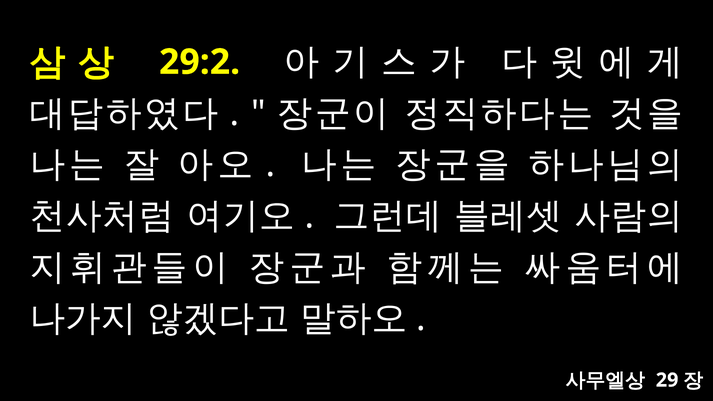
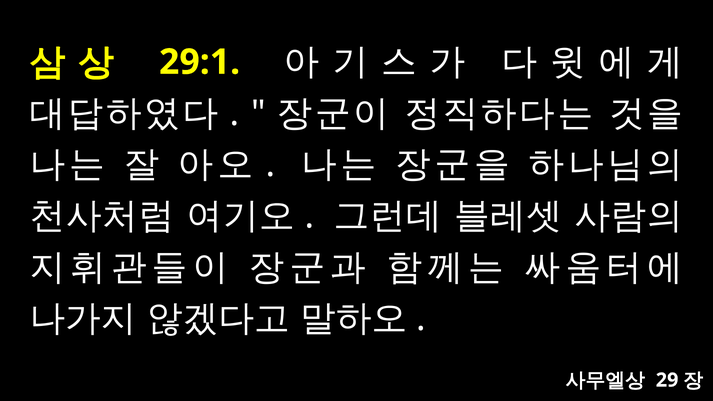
29:2: 29:2 -> 29:1 (200, 62)
